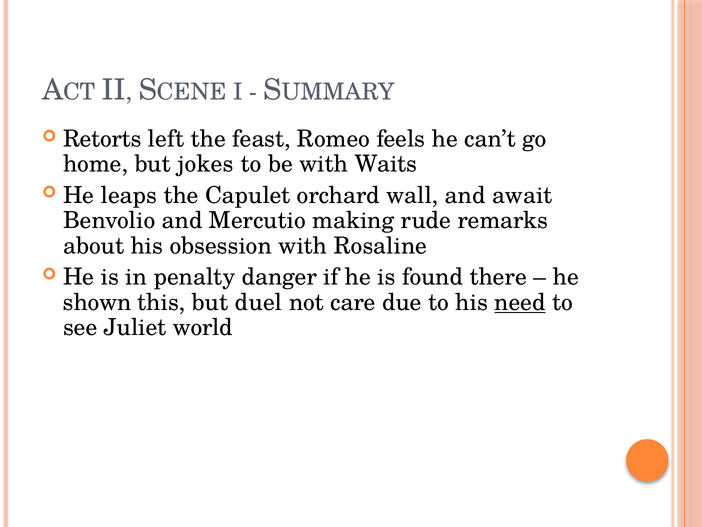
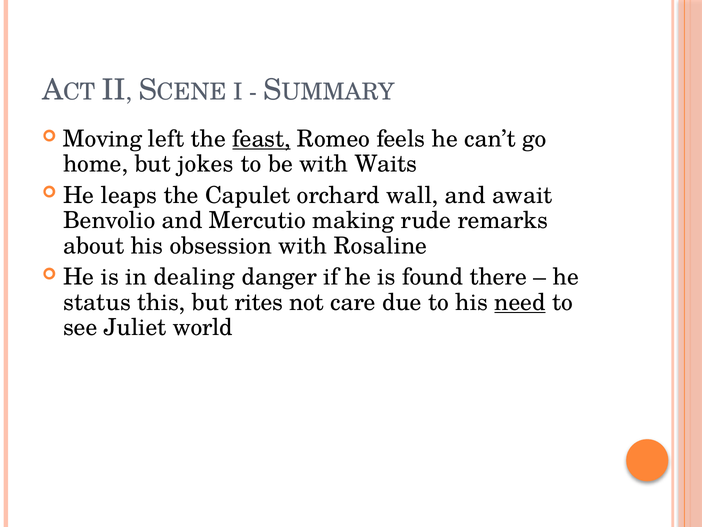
Retorts: Retorts -> Moving (102, 139)
feast underline: none -> present (261, 139)
penalty: penalty -> dealing (194, 277)
shown: shown -> status (97, 302)
duel: duel -> rites (259, 302)
